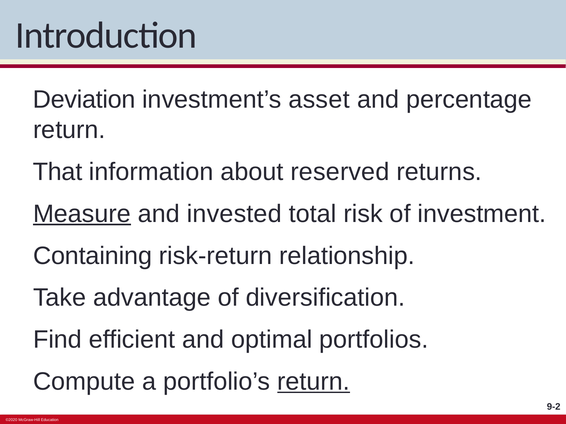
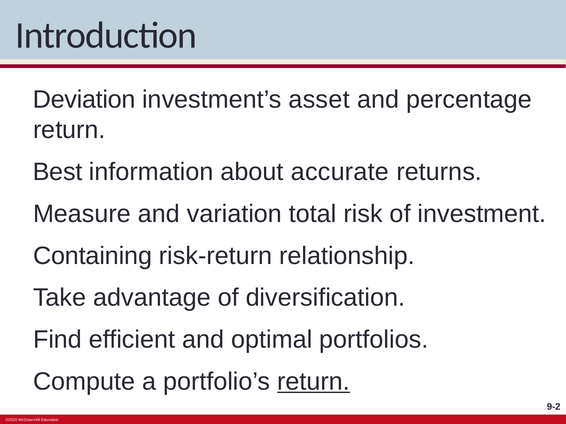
That: That -> Best (58, 172)
reserved: reserved -> accurate (340, 172)
Measure underline: present -> none (82, 214)
invested: invested -> variation (234, 214)
